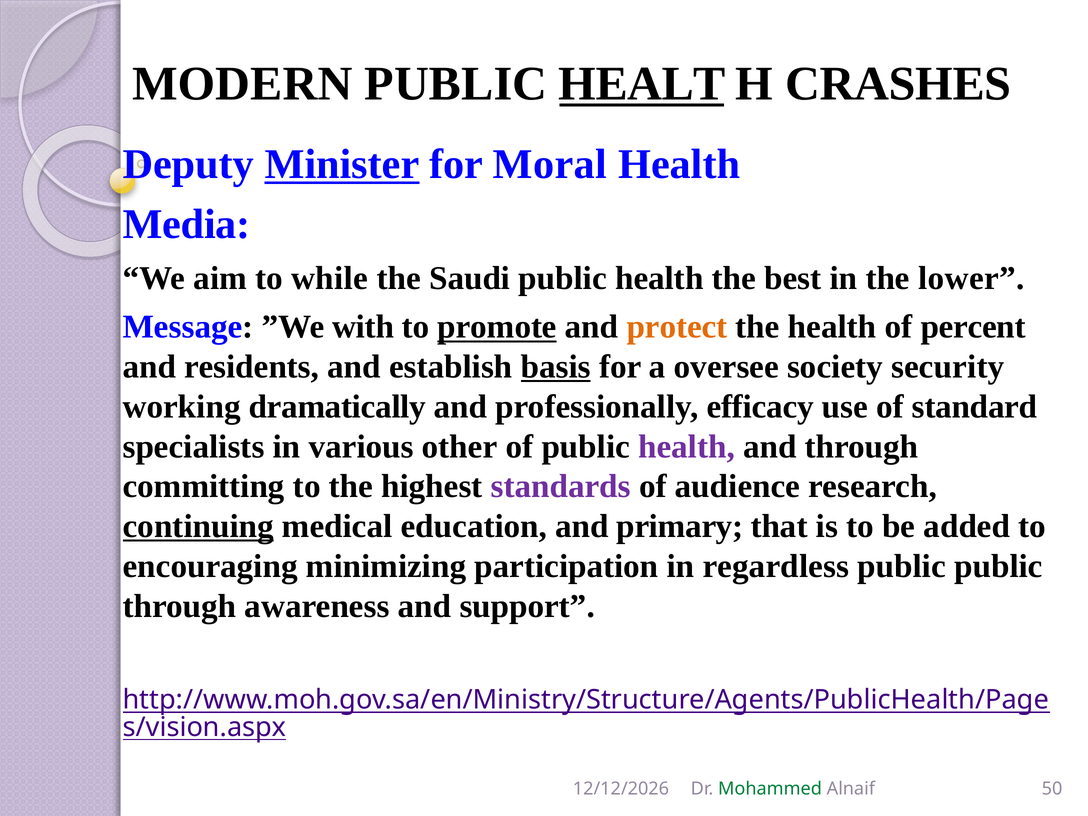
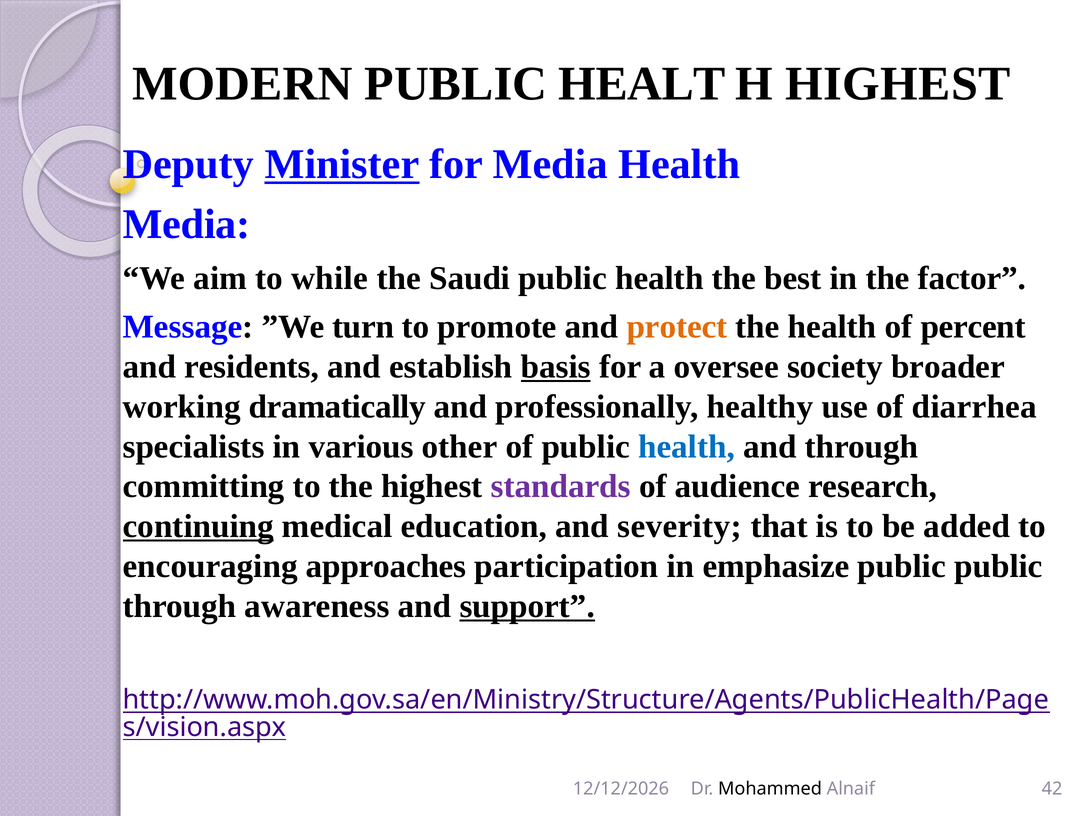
HEALT underline: present -> none (642, 84)
H CRASHES: CRASHES -> HIGHEST (898, 84)
for Moral: Moral -> Media (550, 164)
lower: lower -> factor (972, 278)
with: with -> turn (363, 327)
promote underline: present -> none (497, 327)
security: security -> broader (948, 367)
efficacy: efficacy -> healthy (760, 407)
standard: standard -> diarrhea (974, 407)
health colour: purple -> blue (687, 447)
primary: primary -> severity (680, 526)
minimizing: minimizing -> approaches (386, 566)
regardless: regardless -> emphasize (776, 566)
support underline: none -> present (527, 606)
Mohammed colour: green -> black (770, 789)
50: 50 -> 42 (1052, 789)
